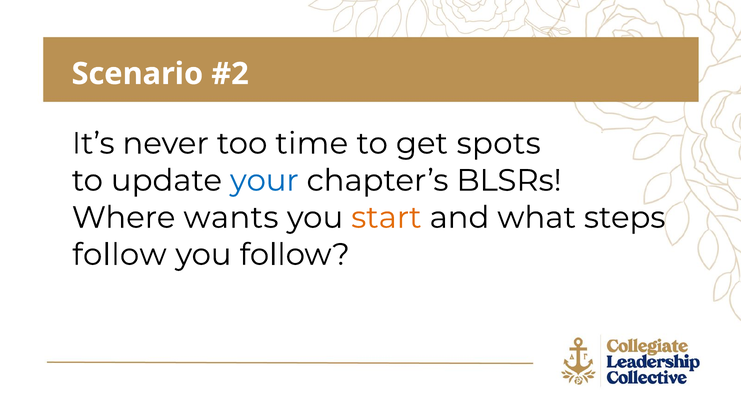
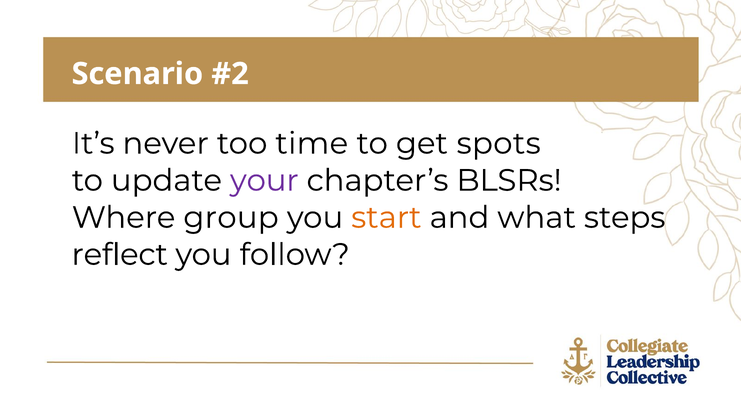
your colour: blue -> purple (264, 180)
wants: wants -> group (231, 217)
follow: follow -> reflect (120, 255)
